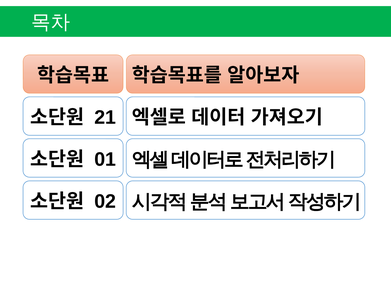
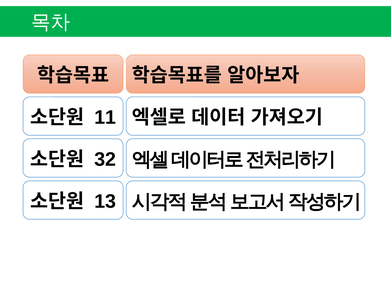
21: 21 -> 11 (105, 118)
01: 01 -> 32 (105, 159)
02: 02 -> 13 (105, 202)
